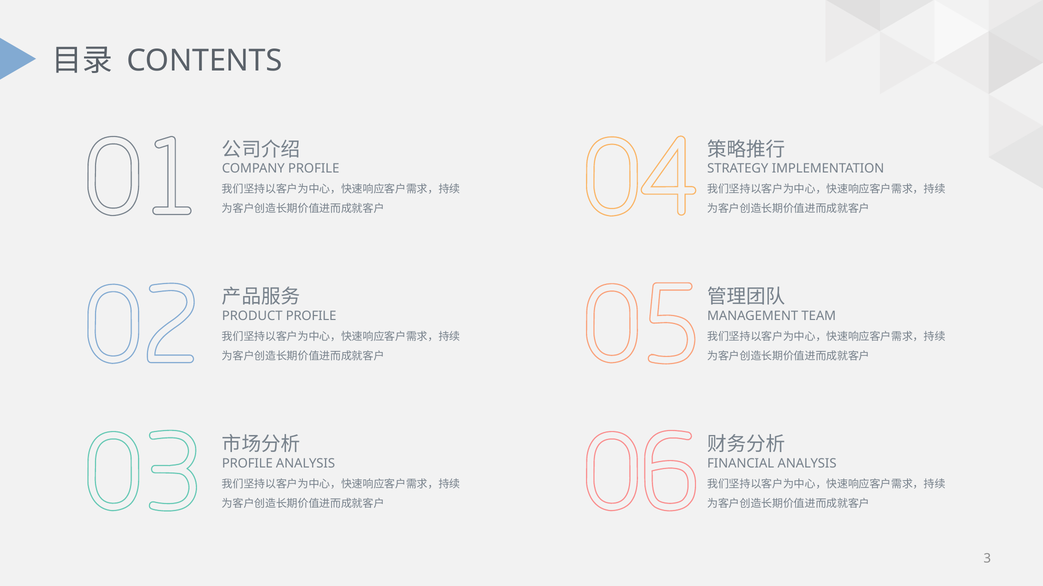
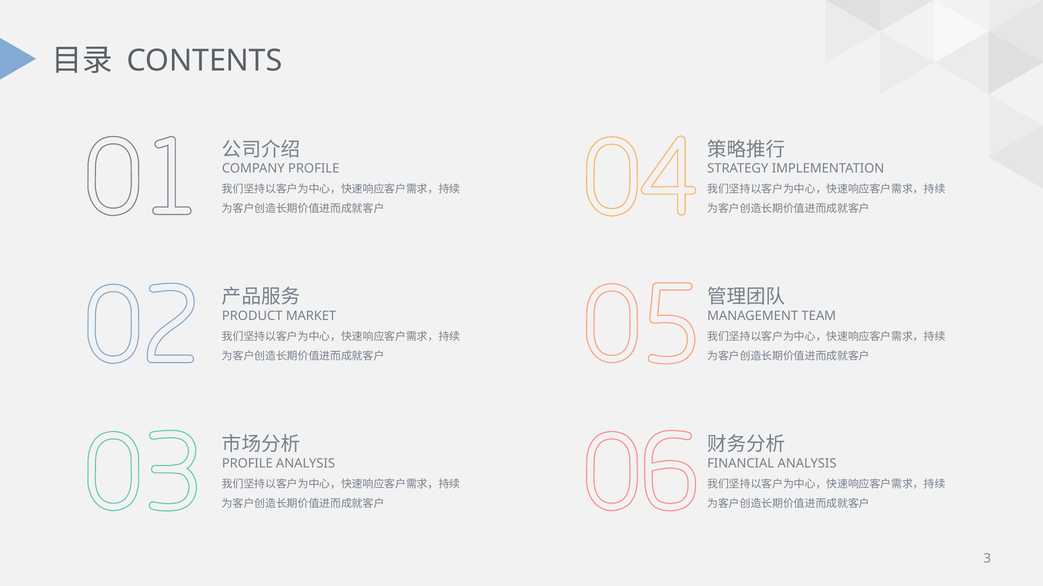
PRODUCT PROFILE: PROFILE -> MARKET (311, 316)
